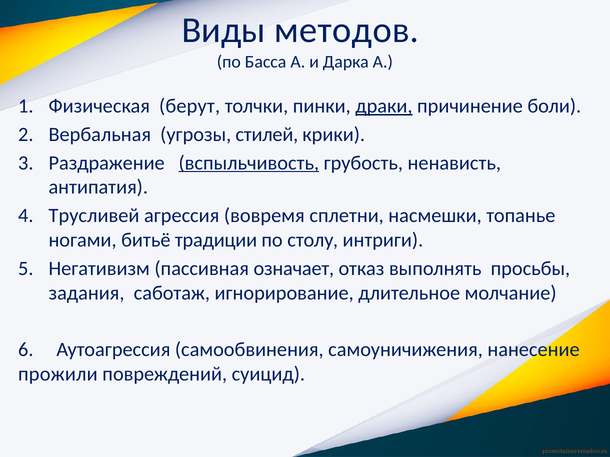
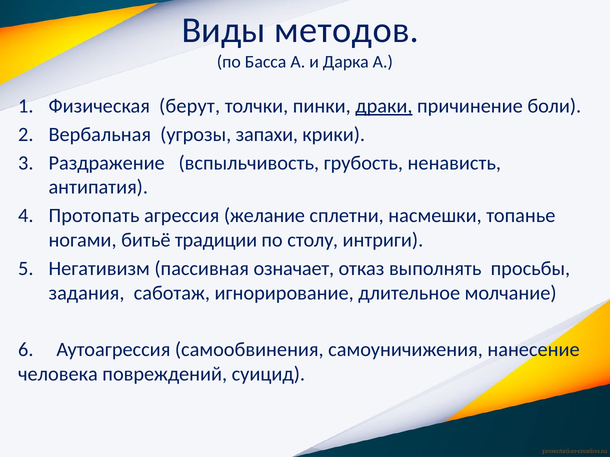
стилей: стилей -> запахи (267, 135)
вспыльчивость underline: present -> none (249, 163)
Трусливей: Трусливей -> Протопать (94, 216)
вовремя: вовремя -> желание (264, 216)
прожили: прожили -> человека (58, 374)
